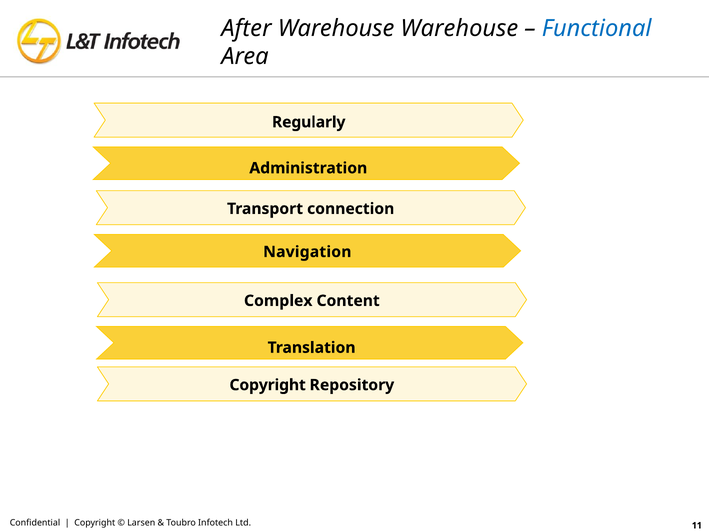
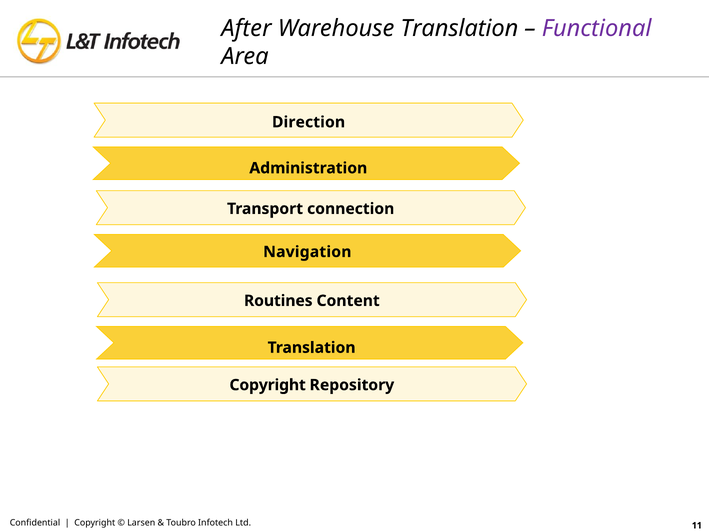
Warehouse Warehouse: Warehouse -> Translation (459, 28)
Functional colour: blue -> purple (597, 28)
Regularly: Regularly -> Direction (309, 122)
Complex: Complex -> Routines (278, 301)
